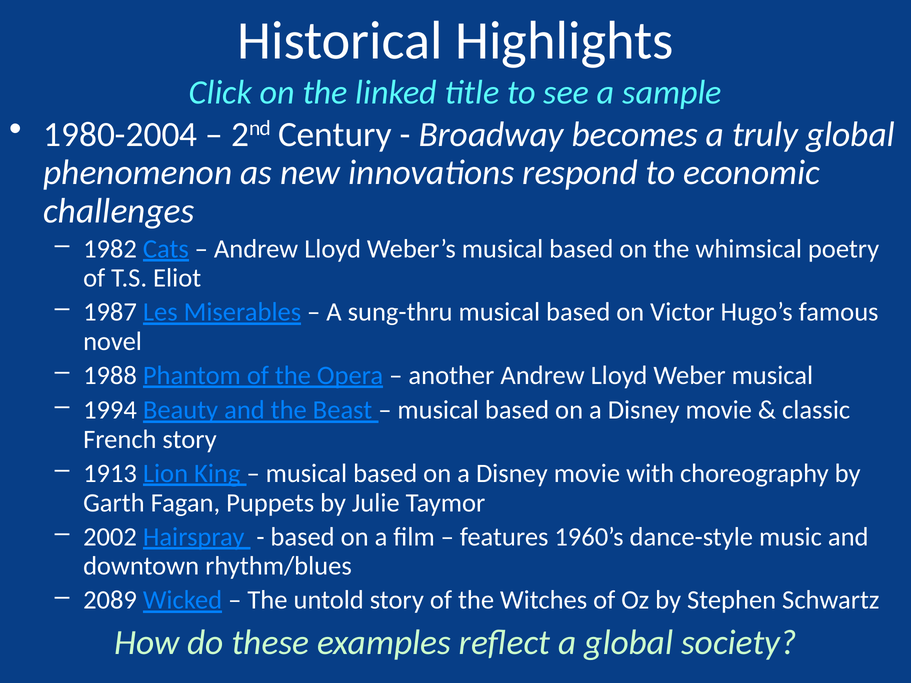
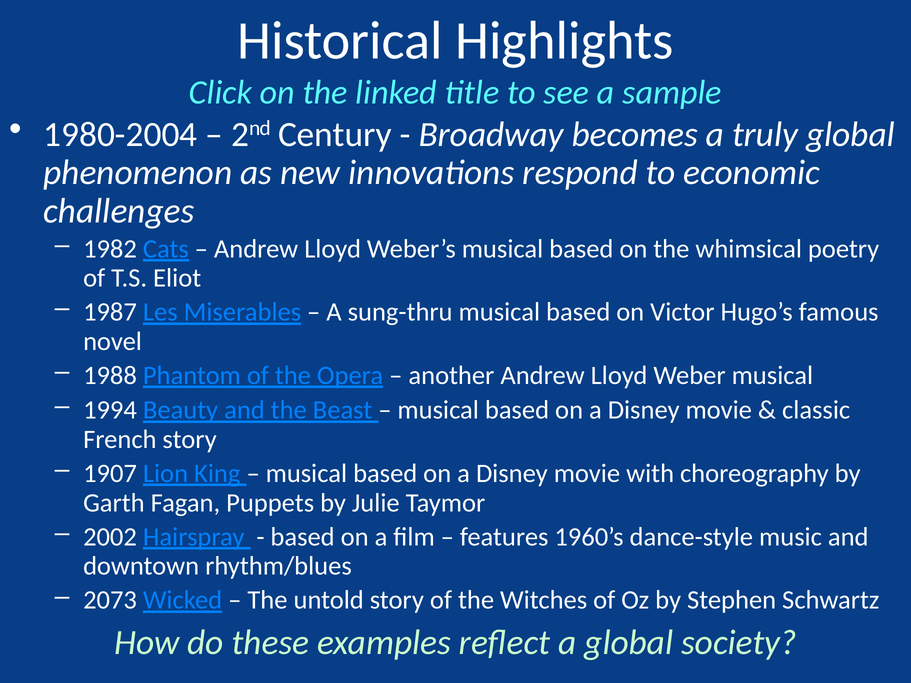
1913: 1913 -> 1907 (110, 474)
2089: 2089 -> 2073 (110, 600)
